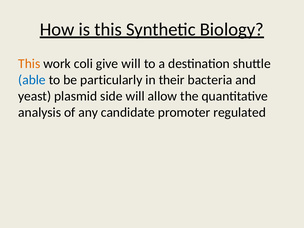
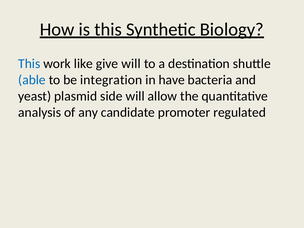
This colour: orange -> blue (29, 64)
coli: coli -> like (83, 64)
particularly: particularly -> integration (111, 80)
their: their -> have (172, 80)
